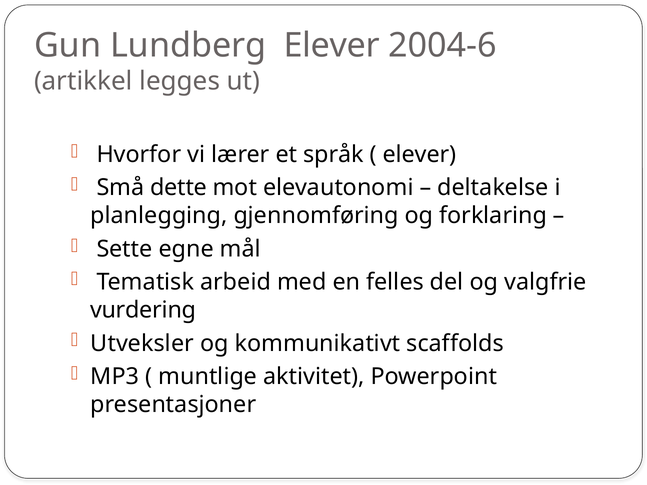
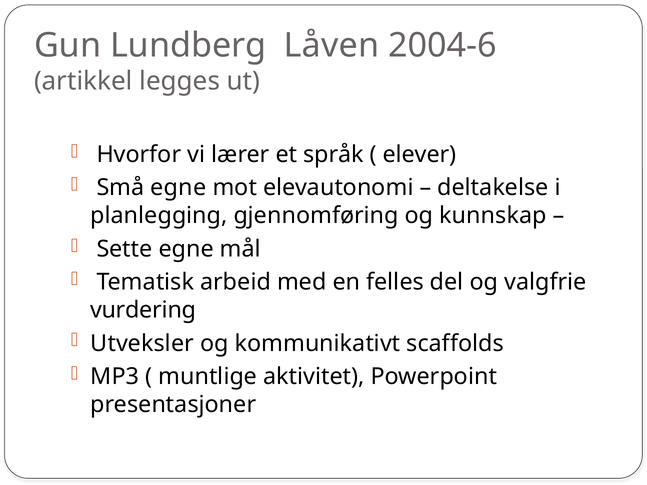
Lundberg Elever: Elever -> Låven (332, 45)
Små dette: dette -> egne (178, 188)
forklaring: forklaring -> kunnskap (493, 216)
